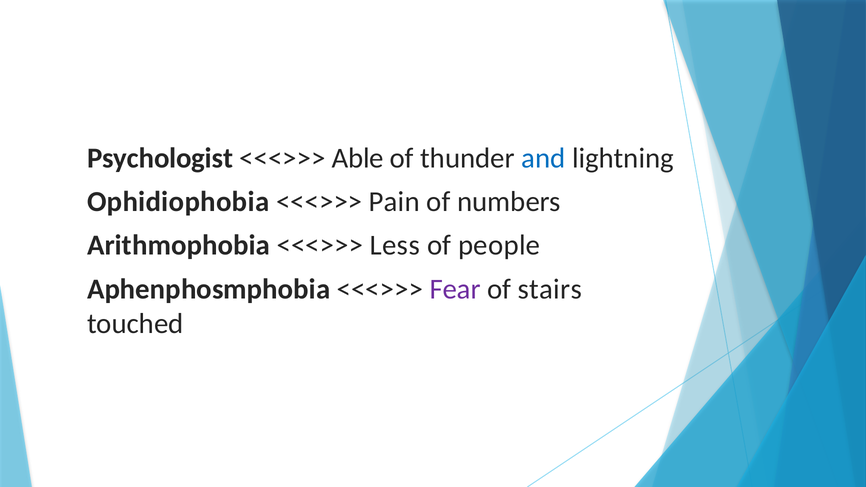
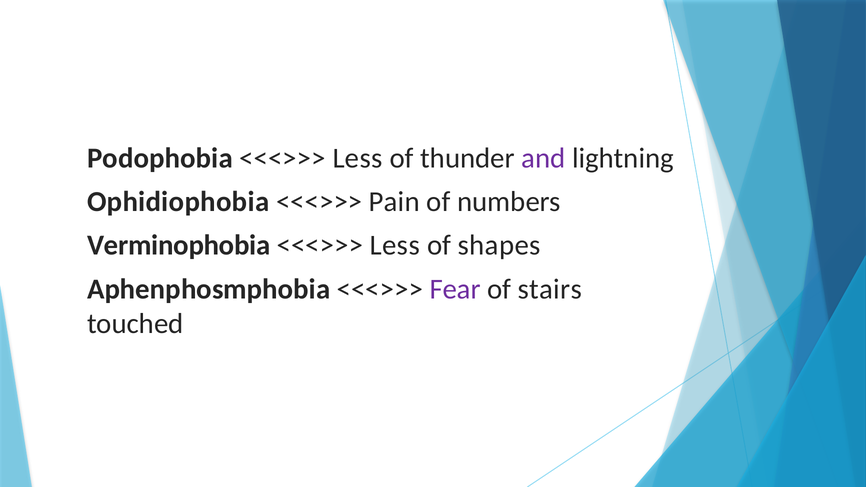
Psychologist: Psychologist -> Podophobia (160, 158)
Able: Able -> Less (357, 158)
and colour: blue -> purple (543, 158)
Arithmophobia: Arithmophobia -> Verminophobia (179, 245)
people: people -> shapes (499, 245)
